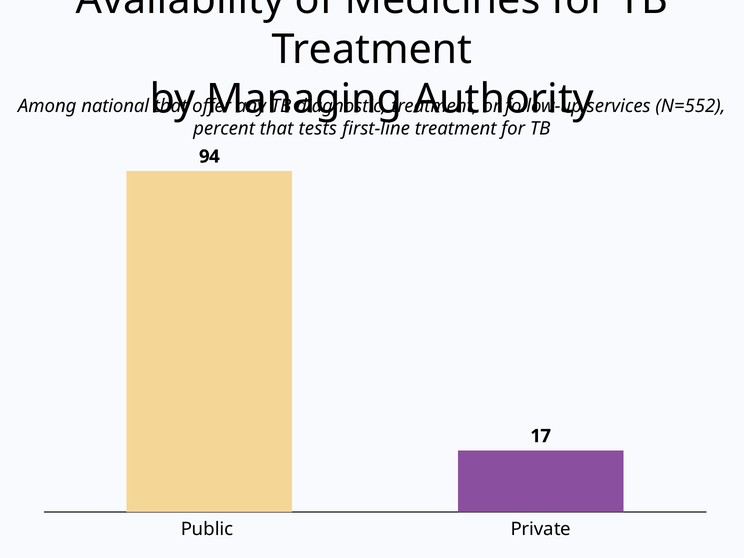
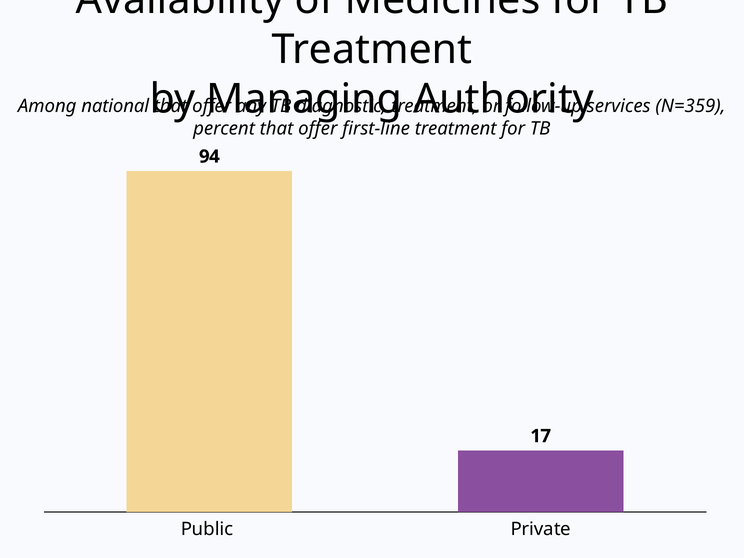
N=552: N=552 -> N=359 (690, 106)
percent that tests: tests -> offer (318, 128)
